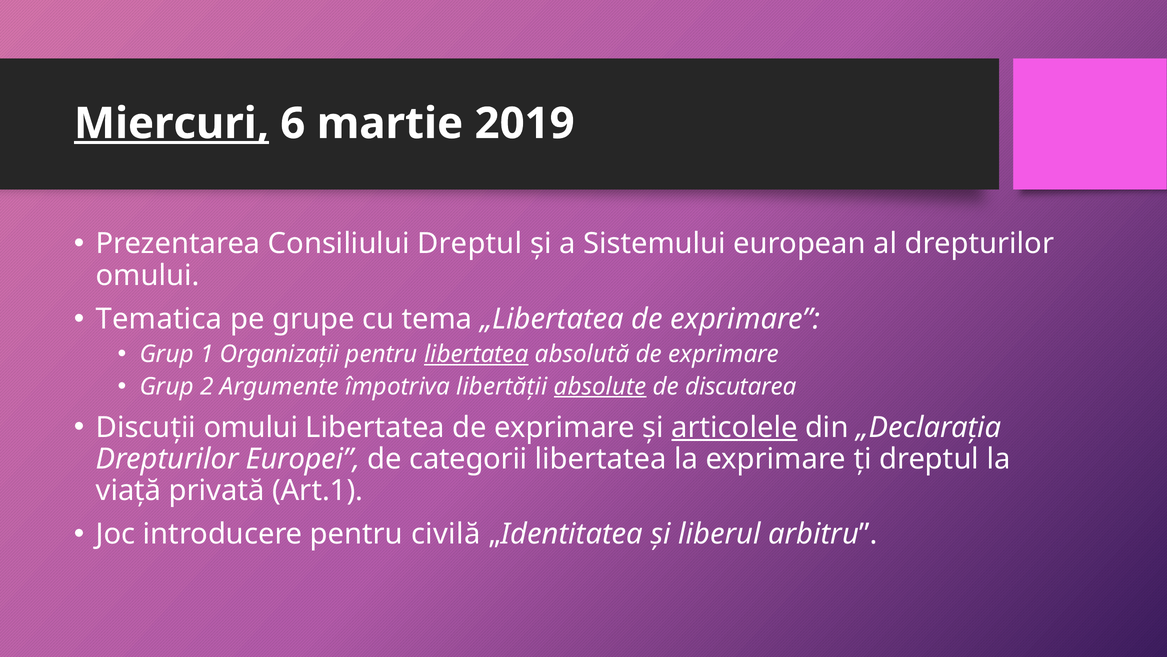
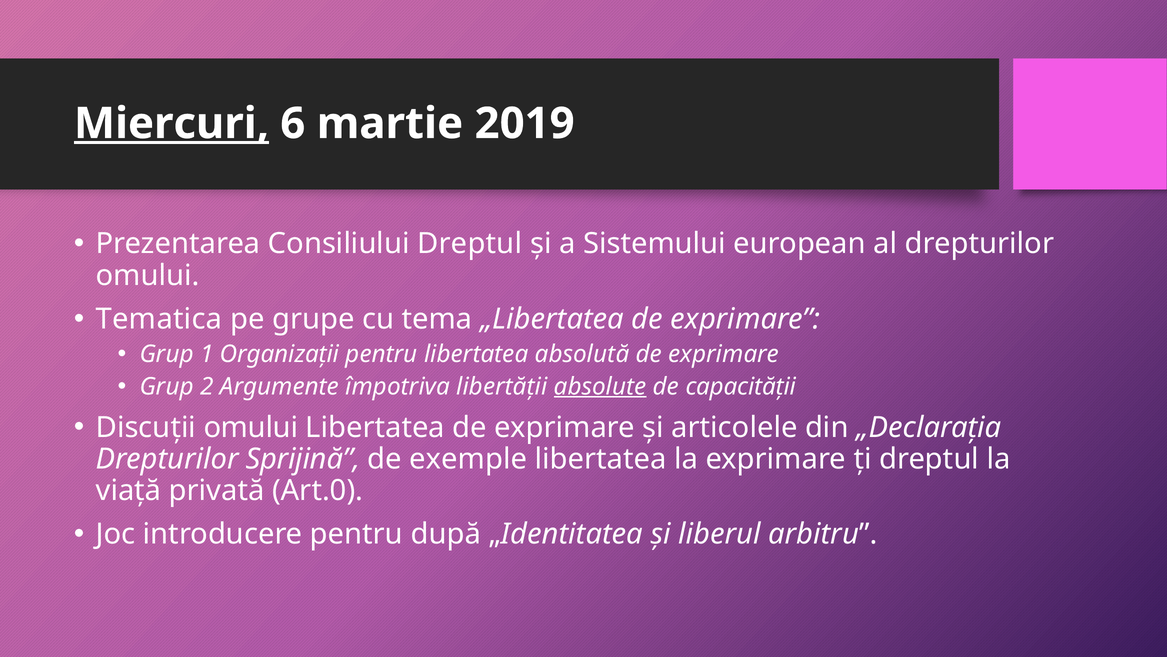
libertatea underline: present -> none (476, 354)
discutarea: discutarea -> capacității (741, 386)
articolele underline: present -> none (734, 427)
Europei: Europei -> Sprijină (303, 459)
categorii: categorii -> exemple (468, 459)
Art.1: Art.1 -> Art.0 (318, 490)
civilă: civilă -> după (446, 534)
